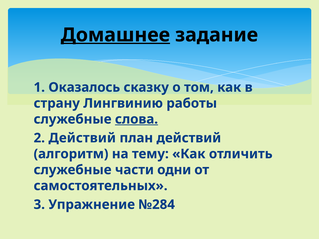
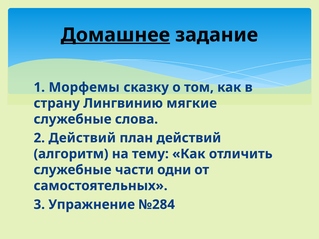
Оказалось: Оказалось -> Морфемы (84, 87)
работы: работы -> мягкие (192, 103)
слова underline: present -> none (136, 119)
